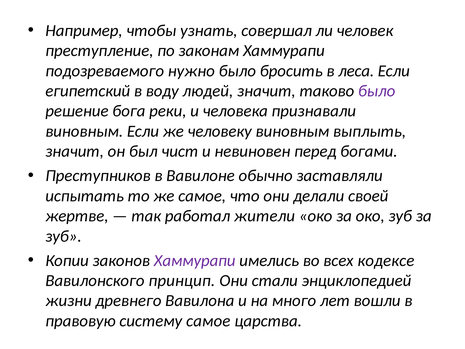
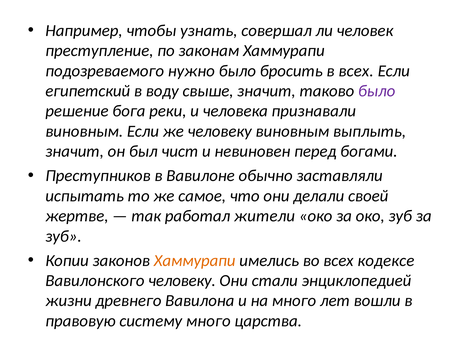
в леса: леса -> всех (356, 71)
людей: людей -> свыше (208, 91)
Хаммурапи colour: purple -> orange (195, 260)
Вавилонского принцип: принцип -> человеку (182, 280)
систему самое: самое -> много (208, 321)
